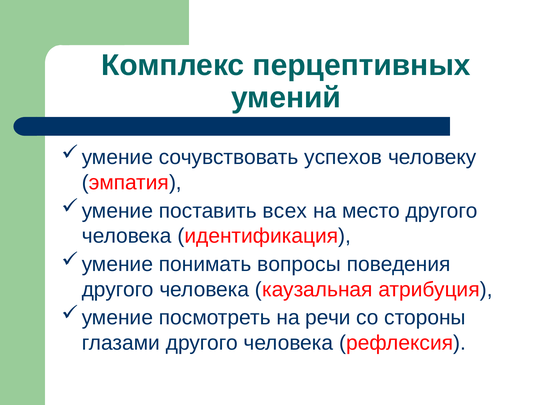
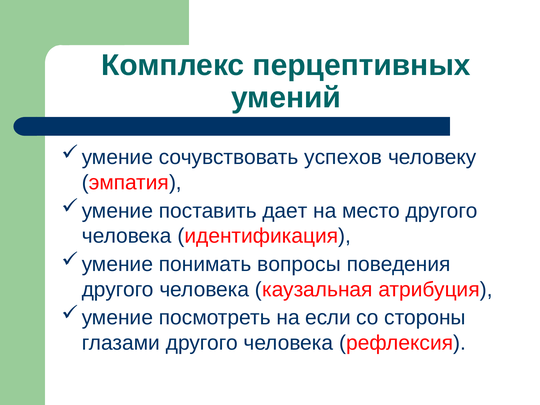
всех: всех -> дает (285, 211)
речи: речи -> если (328, 318)
